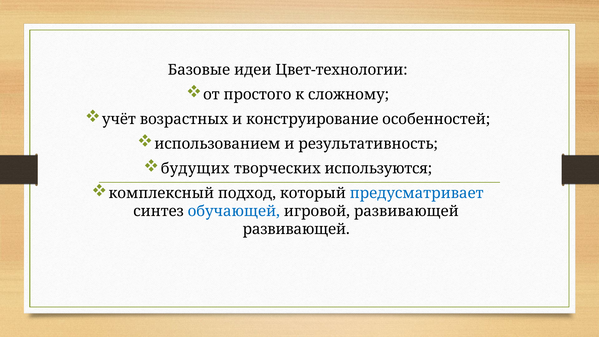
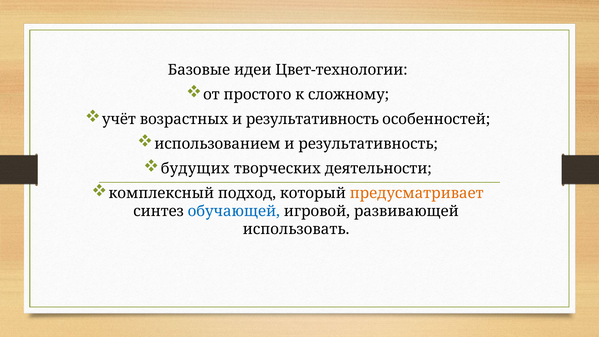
возрастных и конструирование: конструирование -> результативность (312, 119)
используются: используются -> деятельности (378, 169)
предусматривает colour: blue -> orange (417, 193)
развивающей: развивающей -> использовать (296, 229)
